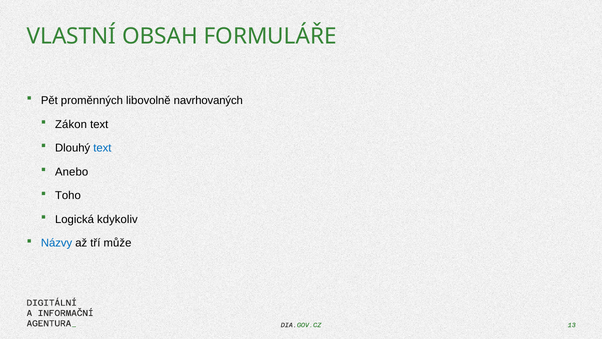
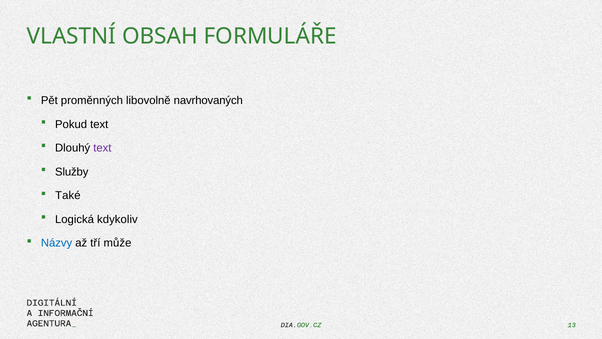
Zákon: Zákon -> Pokud (71, 124)
text colour: blue -> purple (102, 148)
Anebo: Anebo -> Služby (72, 172)
Toho: Toho -> Také (68, 195)
